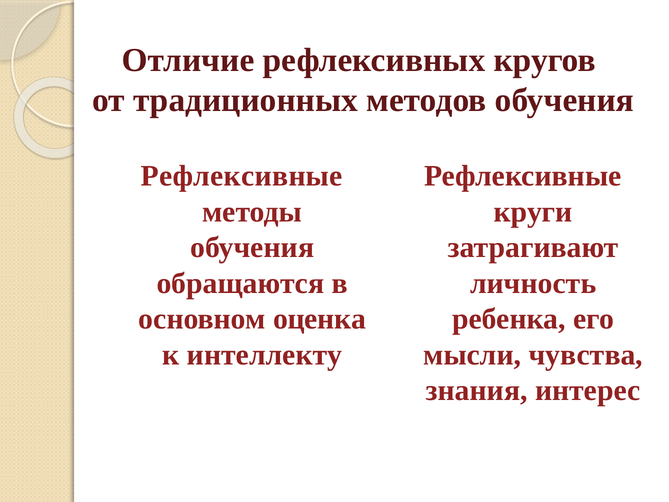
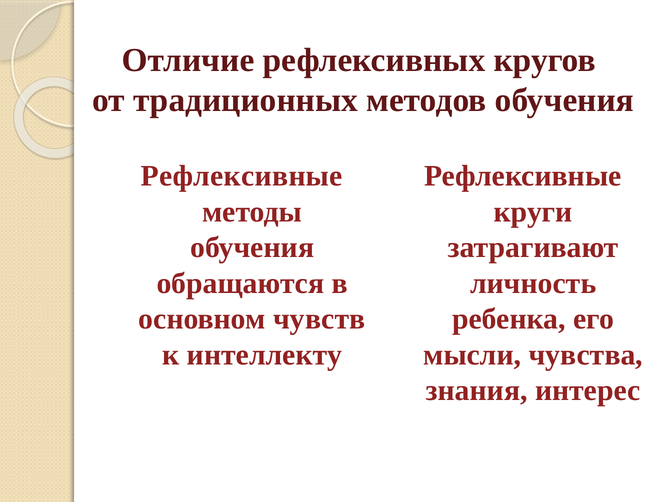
оценка: оценка -> чувств (319, 319)
